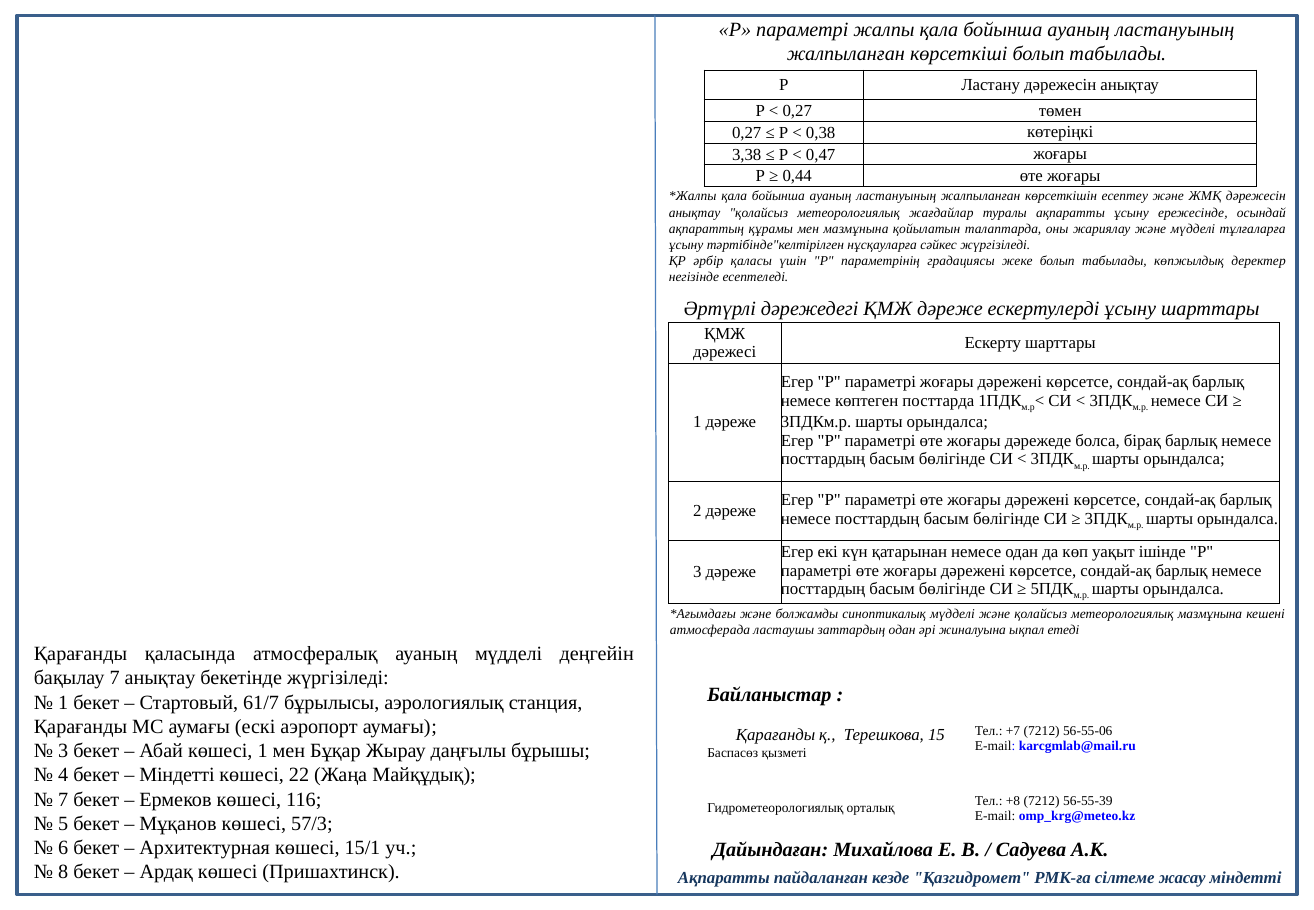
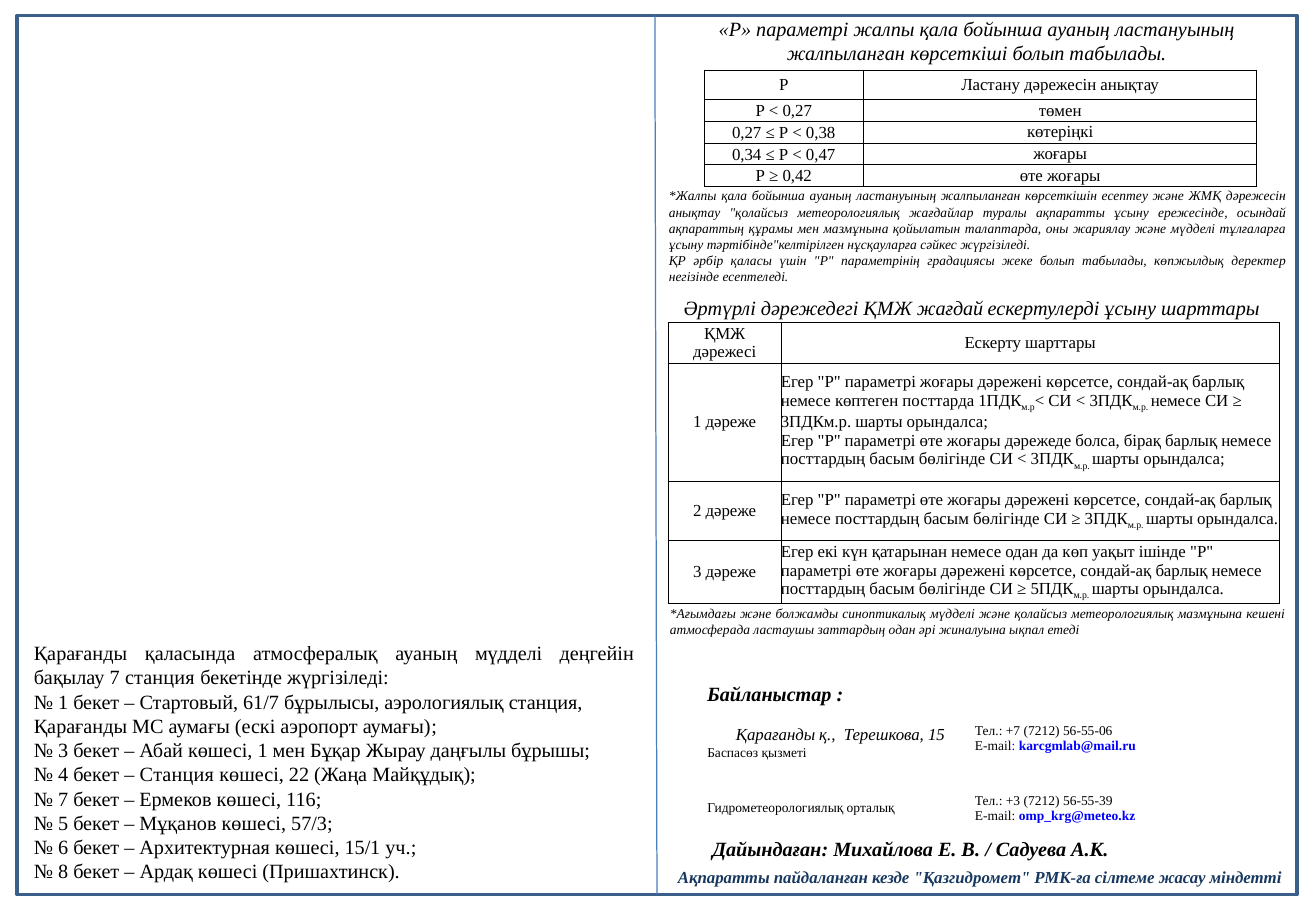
3,38: 3,38 -> 0,34 (747, 155)
0,44: 0,44 -> 0,42 (797, 176)
ҚМЖ дәреже: дәреже -> жағдай (950, 309)
7 анықтау: анықтау -> станция (160, 678)
Міндетті: Міндетті -> Станция (177, 775)
+8: +8 -> +3 (1013, 800)
